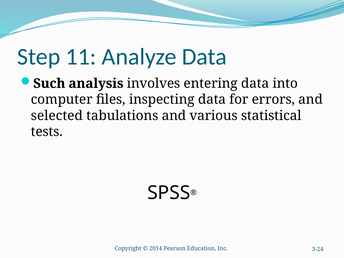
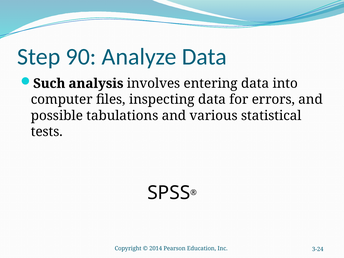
11: 11 -> 90 (81, 57)
selected: selected -> possible (57, 116)
